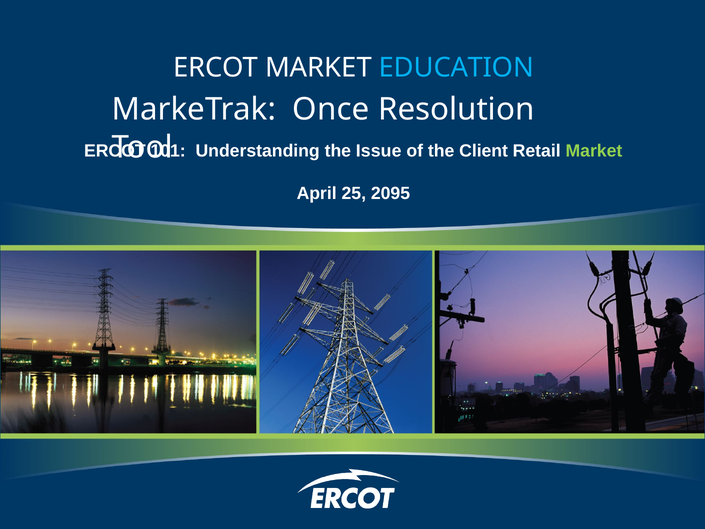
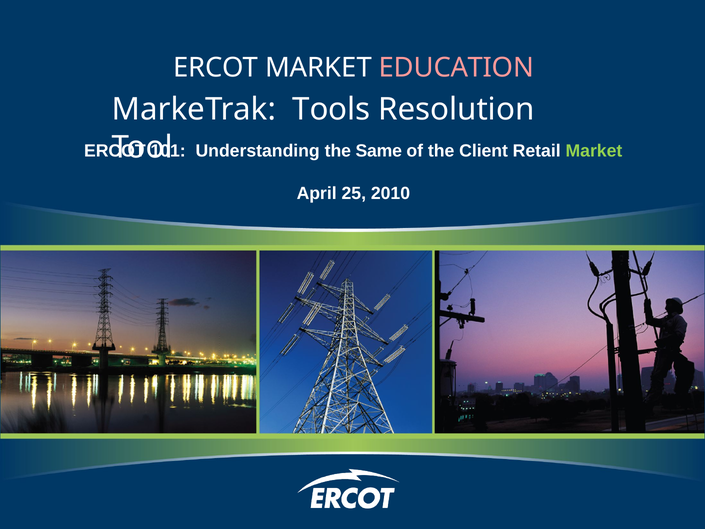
EDUCATION colour: light blue -> pink (456, 68)
Once: Once -> Tools (331, 110)
Issue: Issue -> Same (379, 151)
2095: 2095 -> 2010 (391, 193)
